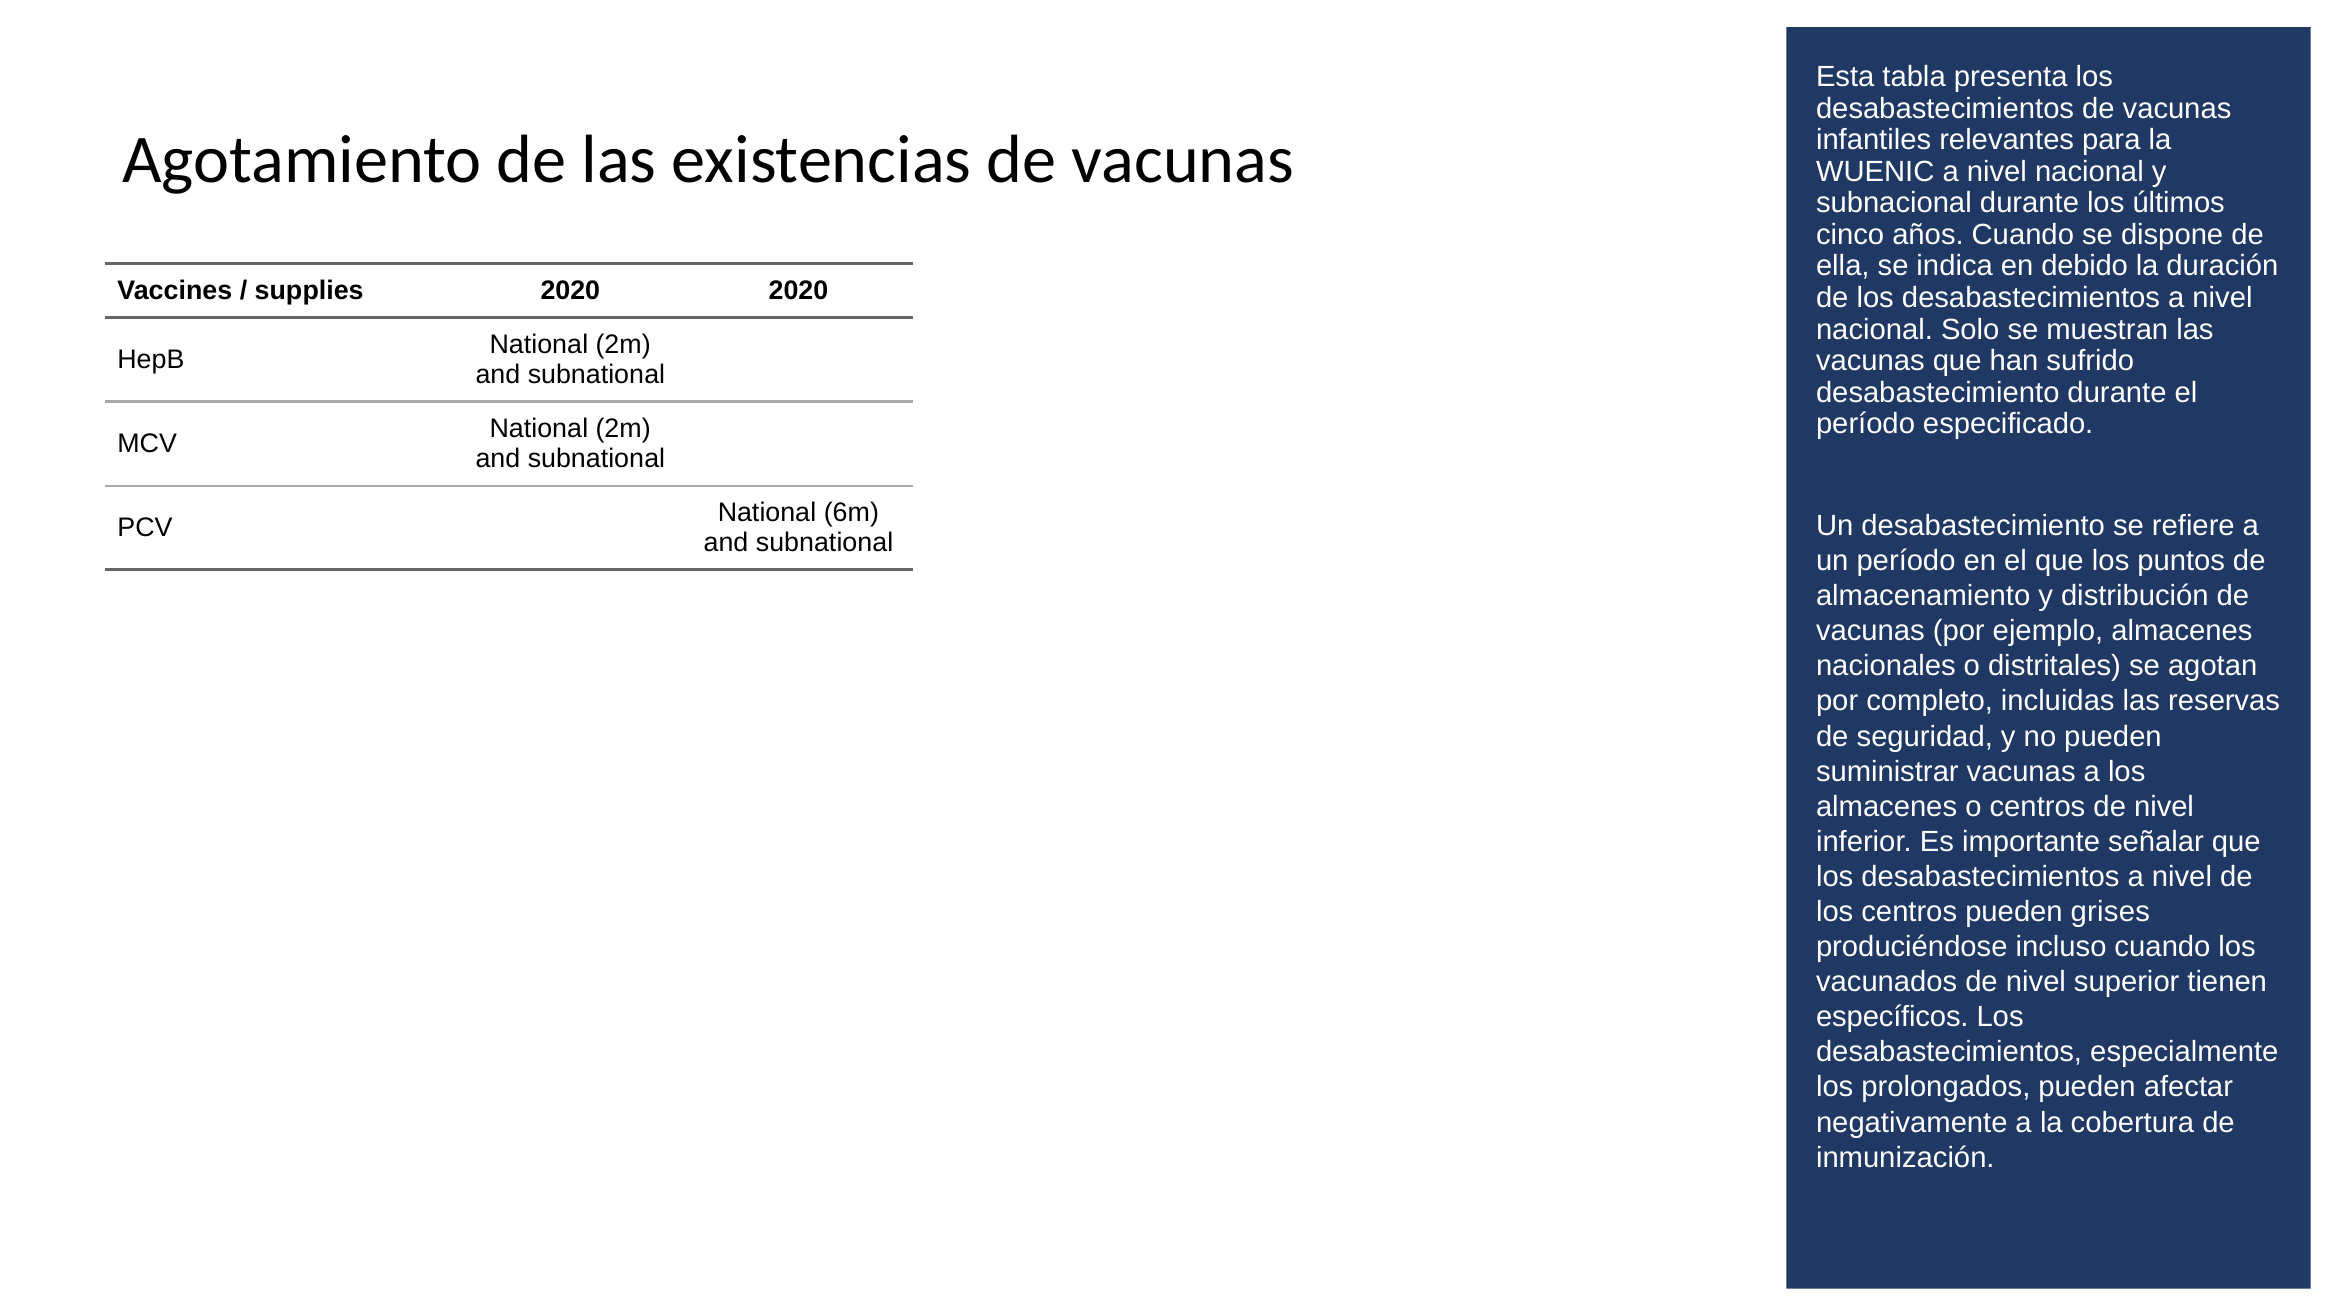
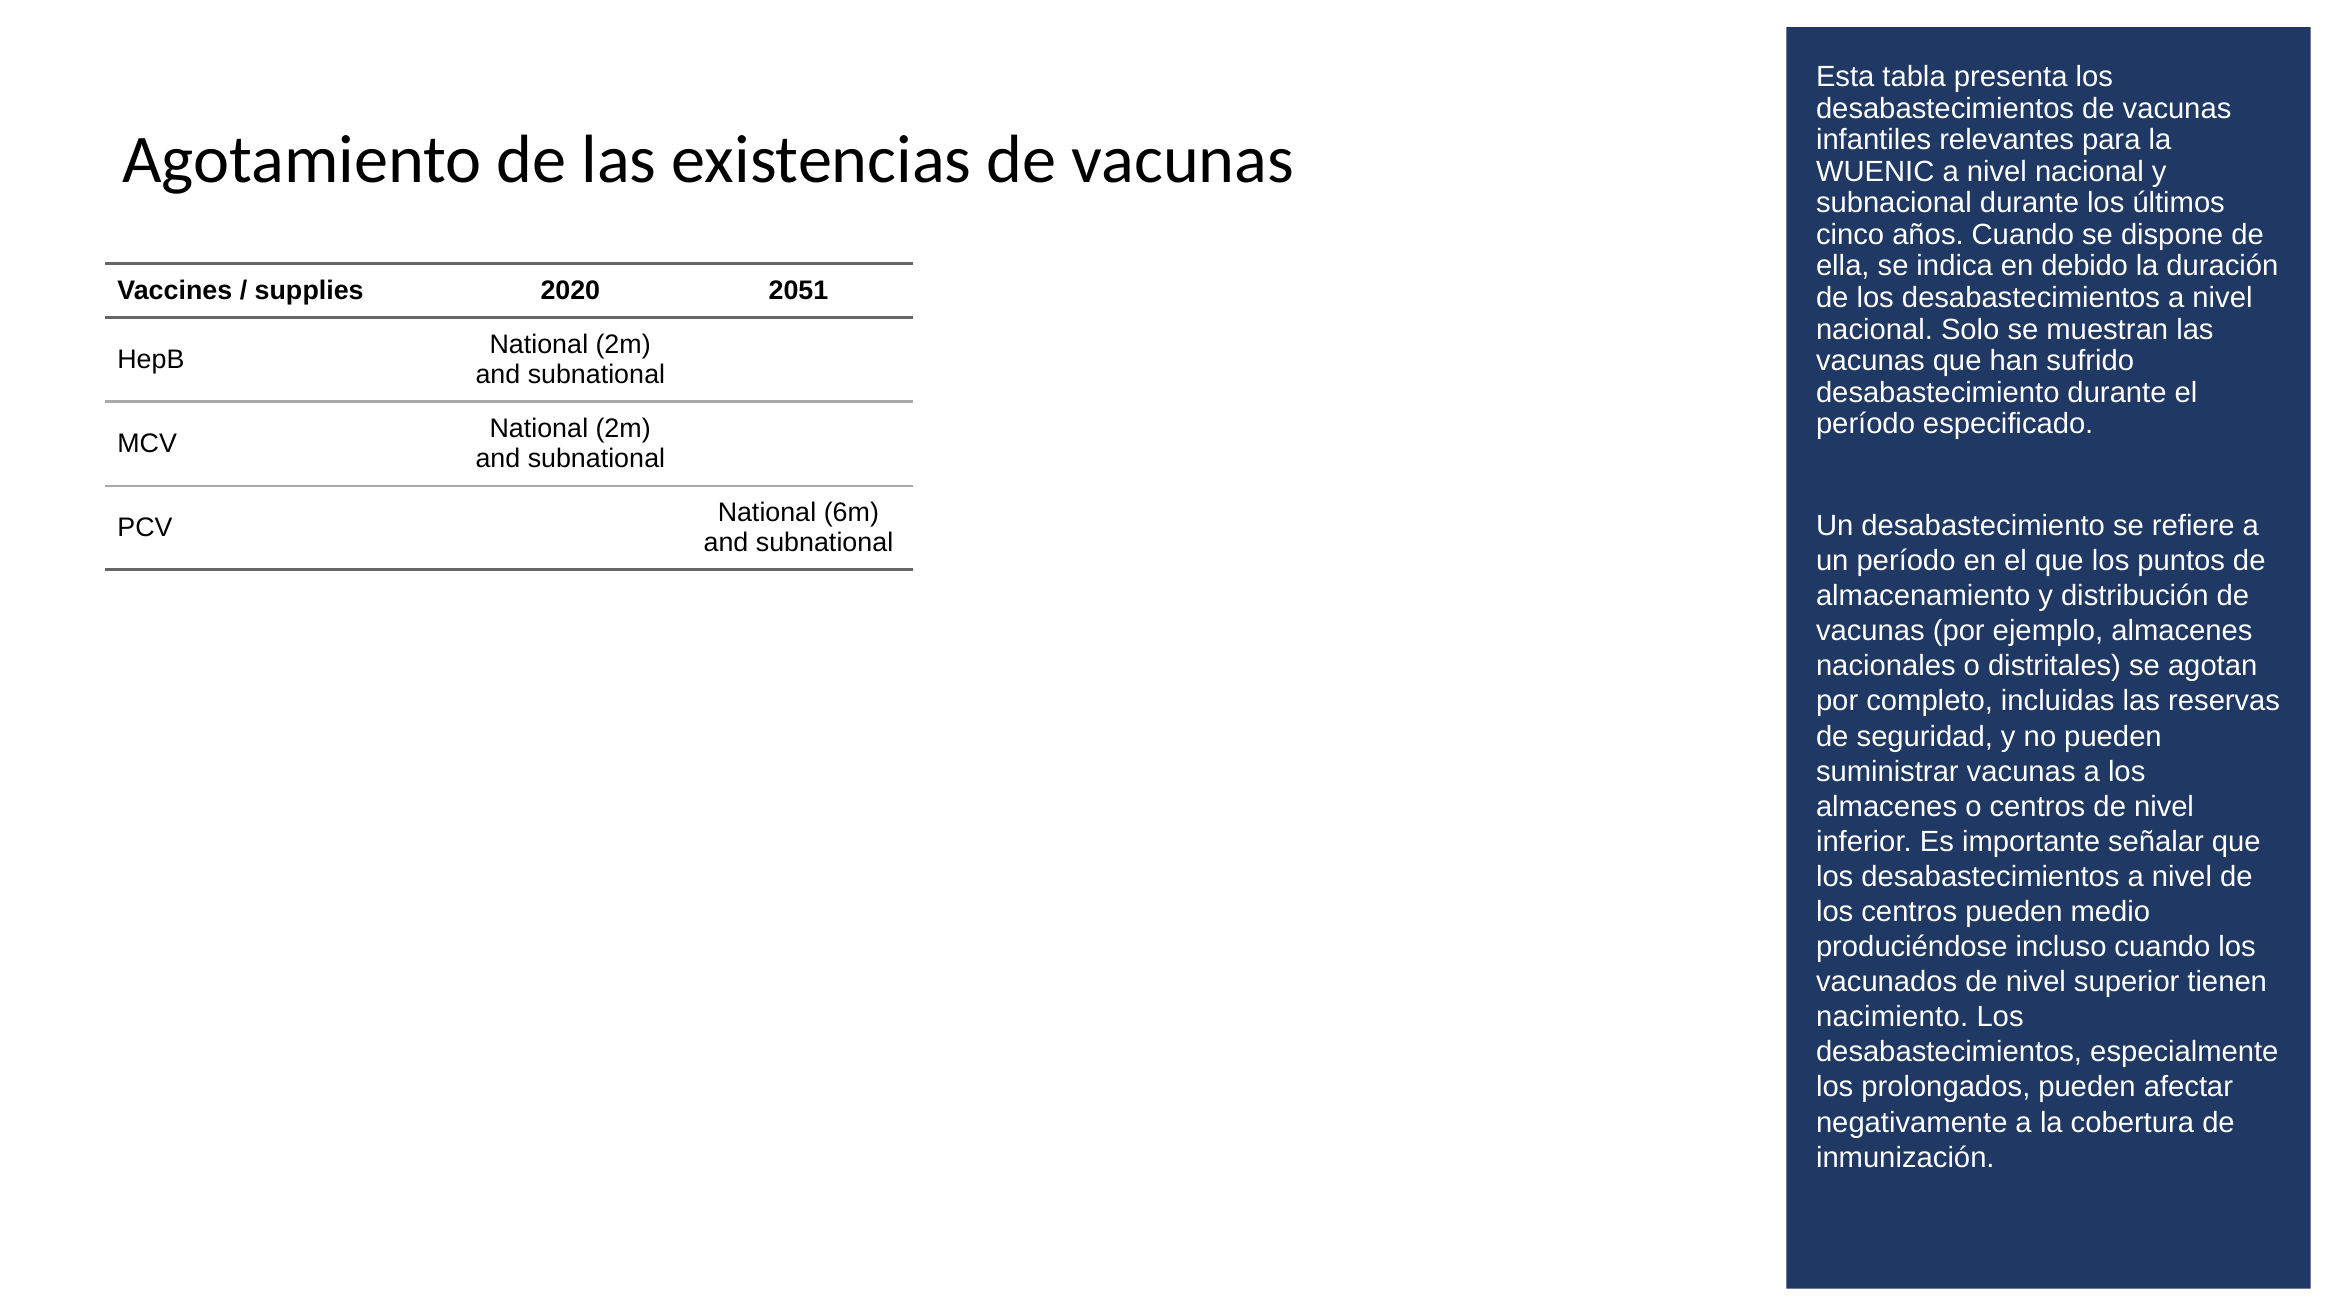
2020 2020: 2020 -> 2051 (798, 291)
grises: grises -> medio (2110, 912)
específicos: específicos -> nacimiento (1892, 1017)
